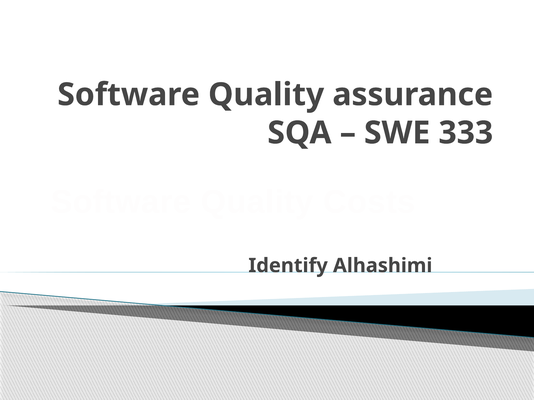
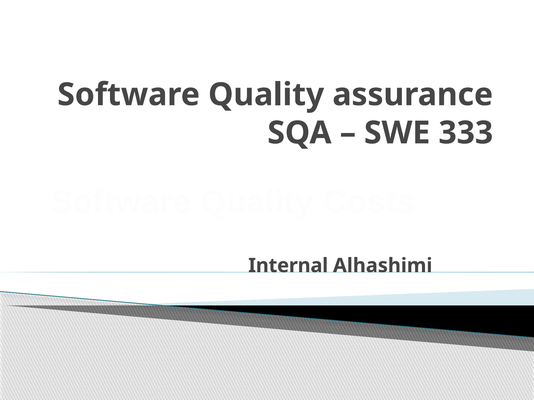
Identify: Identify -> Internal (288, 266)
